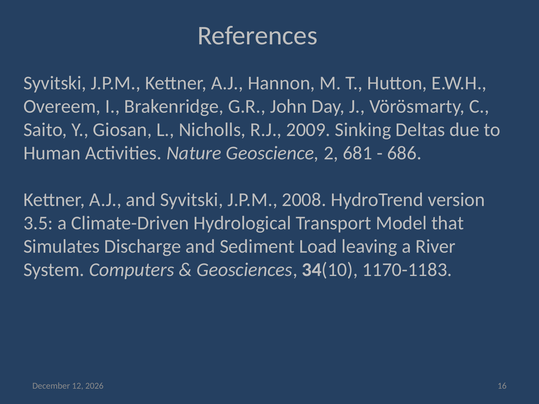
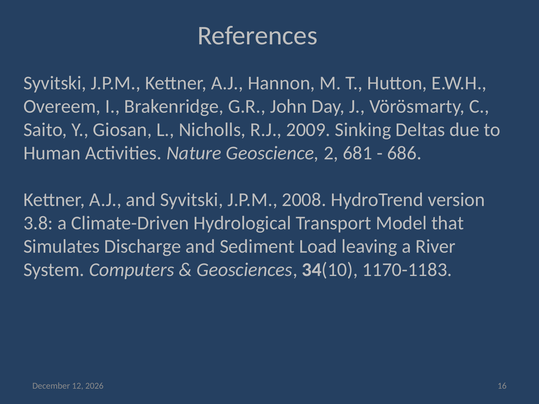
3.5: 3.5 -> 3.8 (38, 223)
